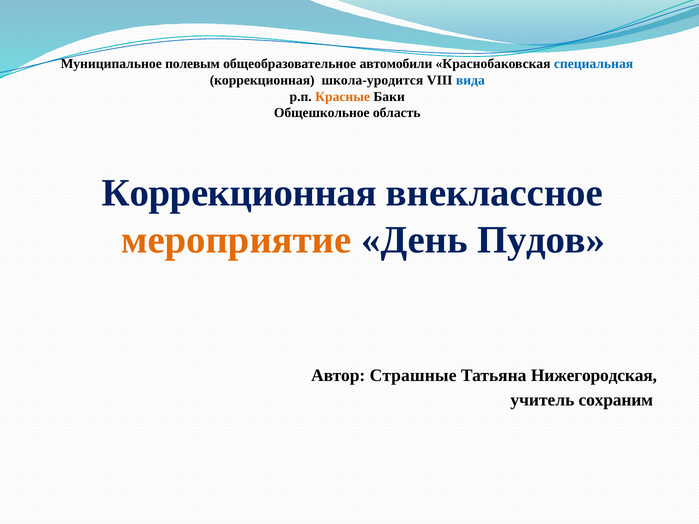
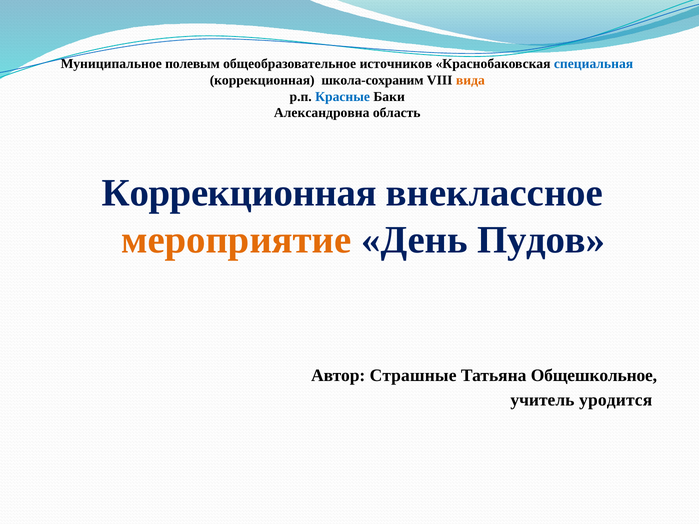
автомобили: автомобили -> источников (396, 64)
школа-уродится: школа-уродится -> школа-сохраним (372, 80)
вида colour: blue -> orange (470, 80)
Красные colour: orange -> blue (343, 97)
Общешкольное: Общешкольное -> Александровна (322, 113)
Нижегородская: Нижегородская -> Общешкольное (594, 376)
сохраним: сохраним -> уродится (616, 400)
